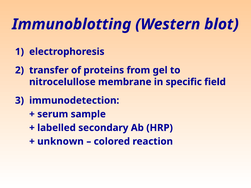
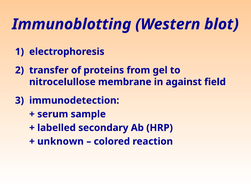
specific: specific -> against (184, 82)
